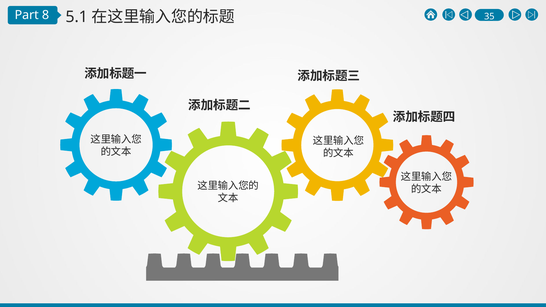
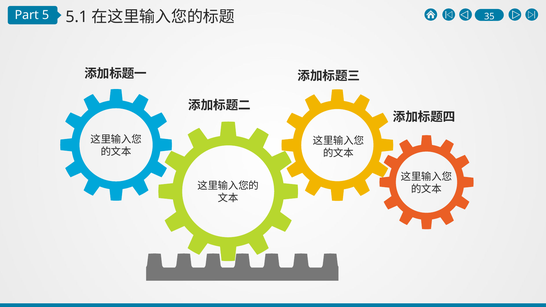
8: 8 -> 5 (46, 15)
